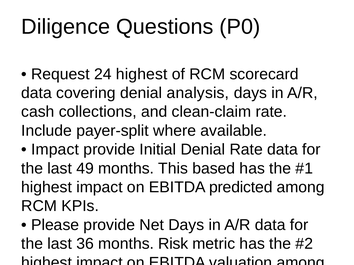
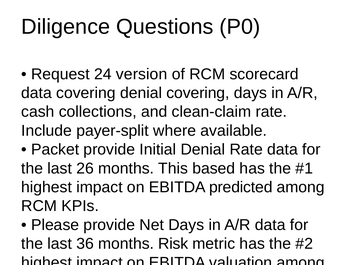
24 highest: highest -> version (142, 74)
denial analysis: analysis -> covering (198, 93)
Impact: Impact -> Packet (55, 150)
49: 49 -> 26 (85, 169)
